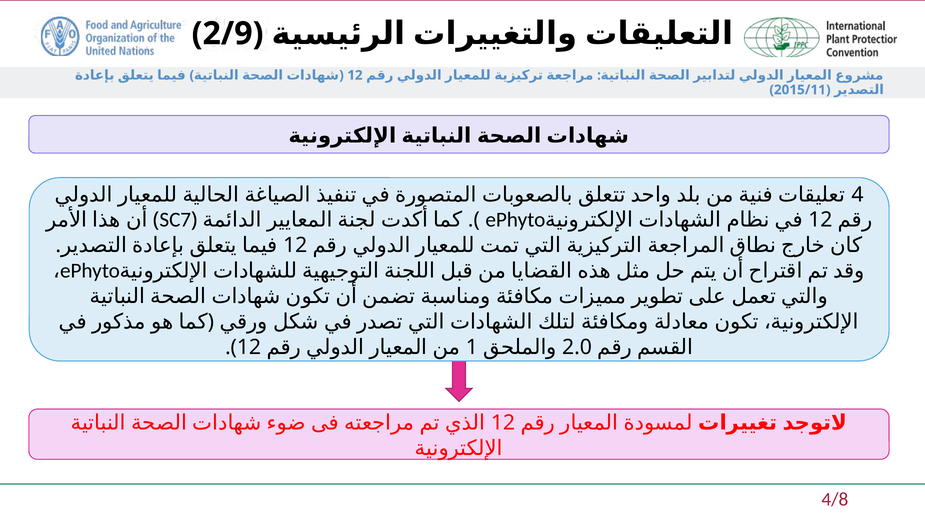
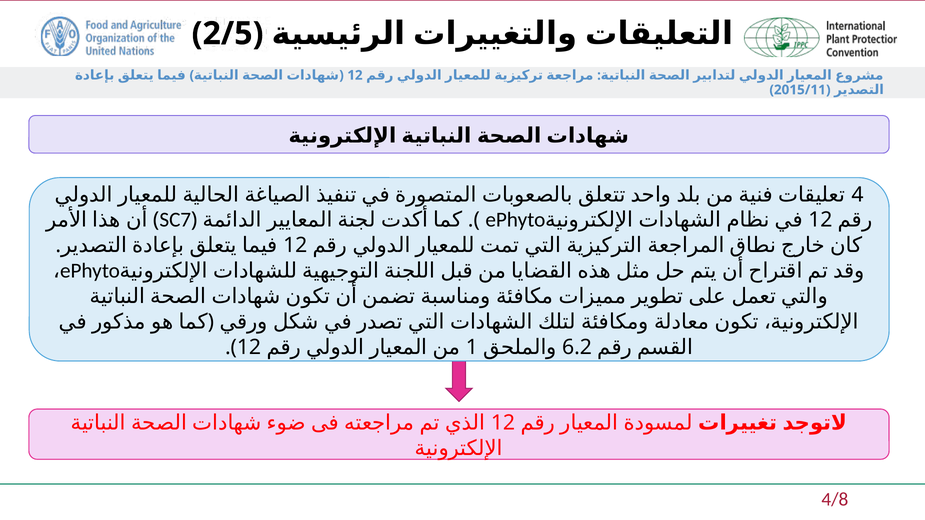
2/9: 2/9 -> 2/5 (228, 34)
2.0: 2.0 -> 6.2 (577, 347)
